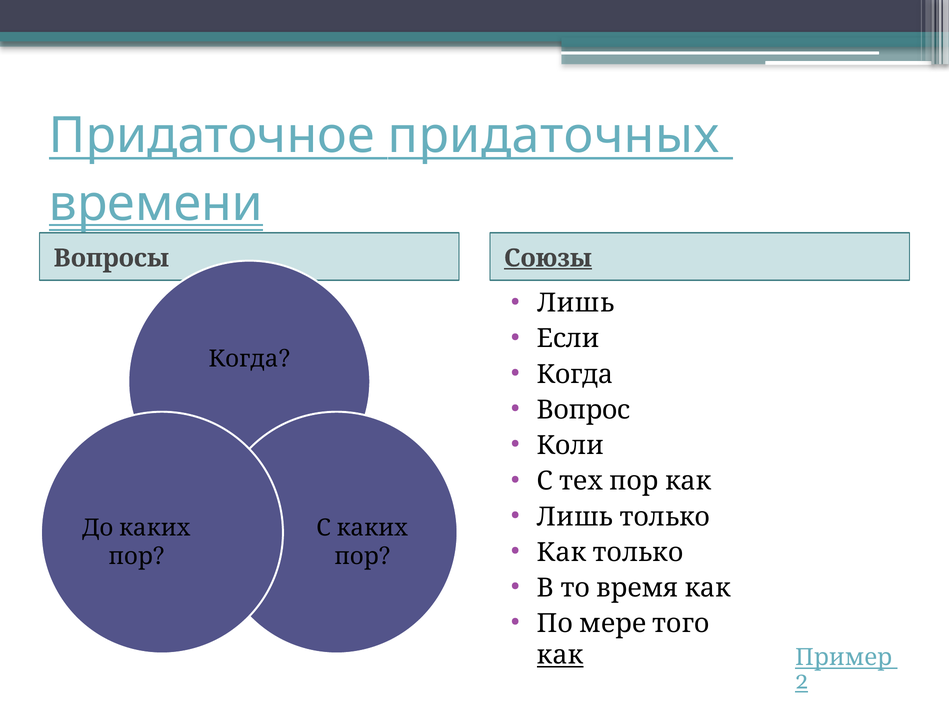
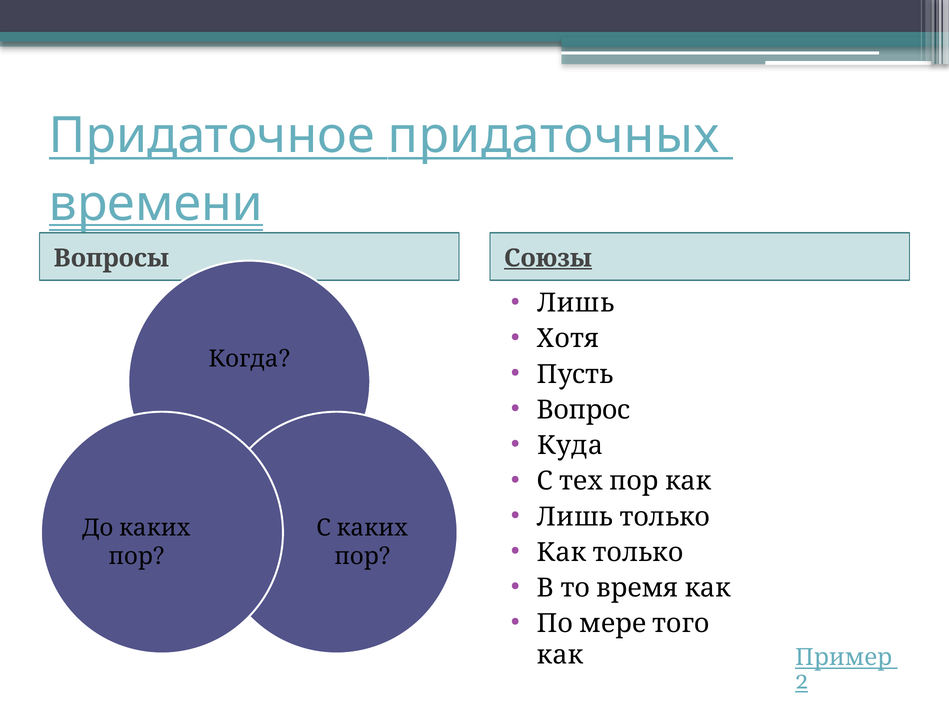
Если: Если -> Хотя (568, 339)
Когда: Когда -> Пусть (575, 375)
Коли: Коли -> Куда (570, 446)
как underline: present -> none (560, 656)
